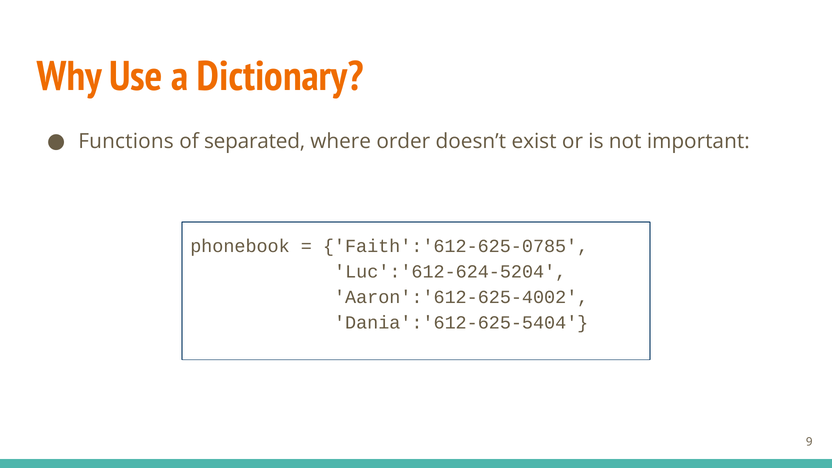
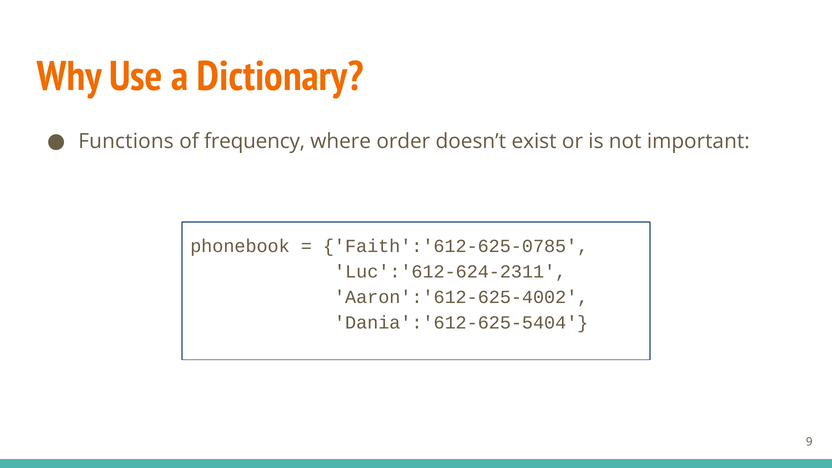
separated: separated -> frequency (255, 141)
Luc':'612-624-5204: Luc':'612-624-5204 -> Luc':'612-624-2311 (450, 272)
